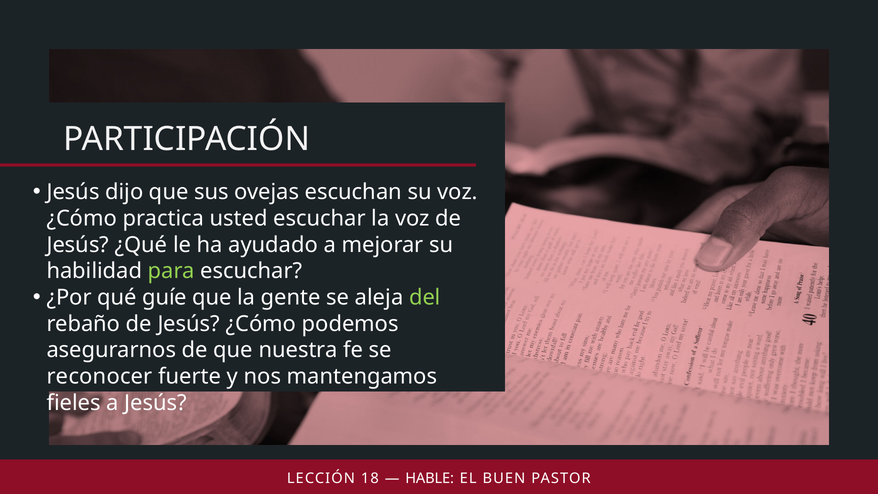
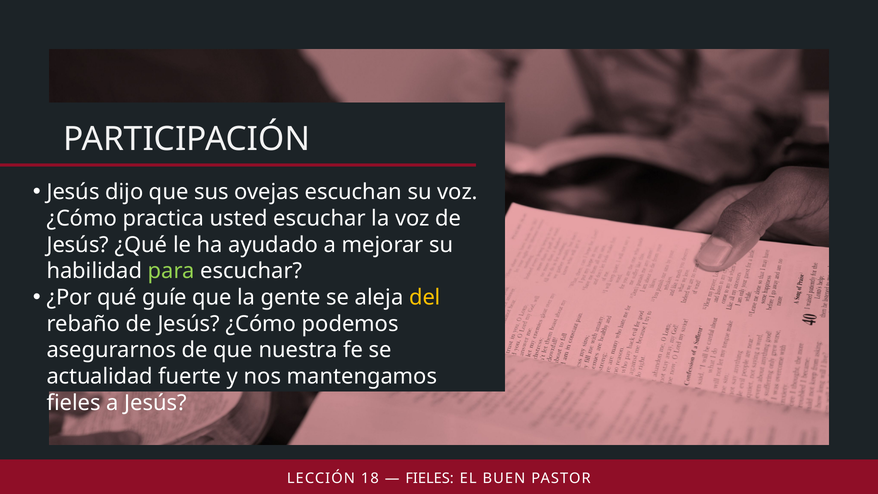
del colour: light green -> yellow (425, 297)
reconocer: reconocer -> actualidad (100, 377)
HABLE: HABLE -> FIELES (430, 478)
